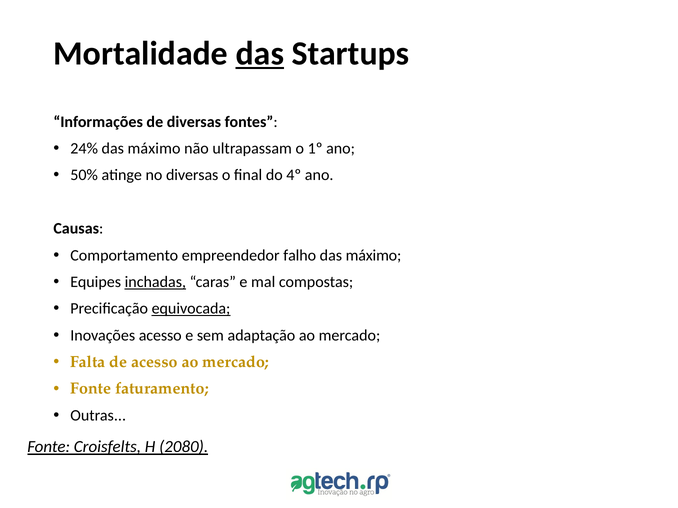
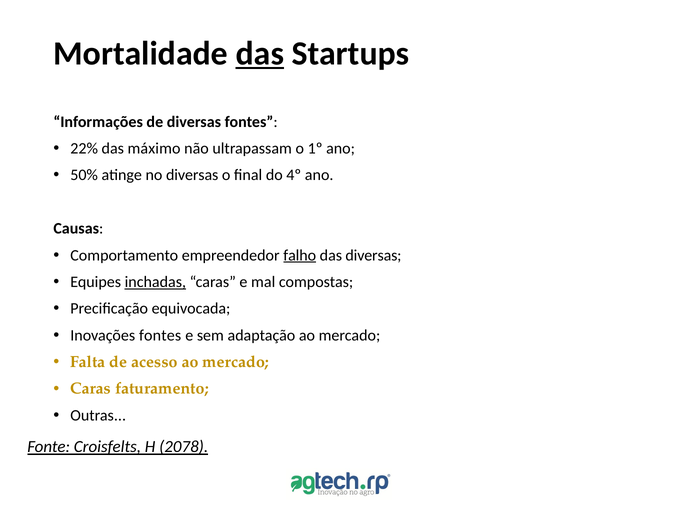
24%: 24% -> 22% (84, 149)
falho underline: none -> present (300, 255)
máximo: máximo -> diversas (374, 255)
equivocada underline: present -> none (191, 309)
Inovações acesso: acesso -> fontes (160, 336)
Fonte: Fonte -> Caras (91, 389)
2080: 2080 -> 2078 (184, 447)
